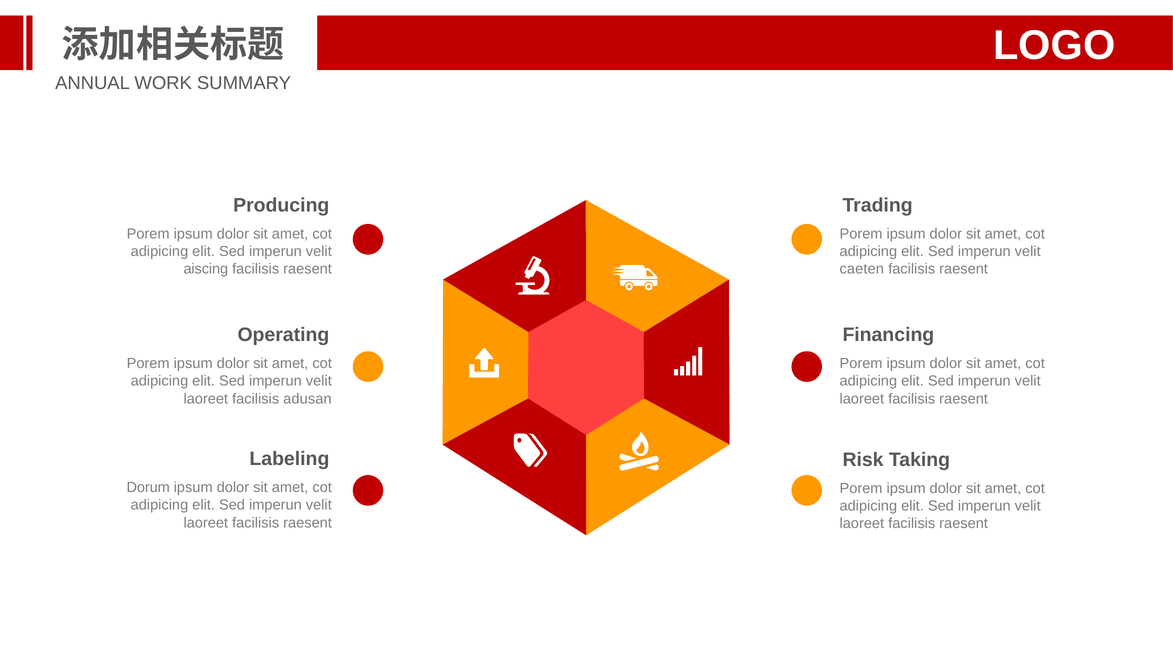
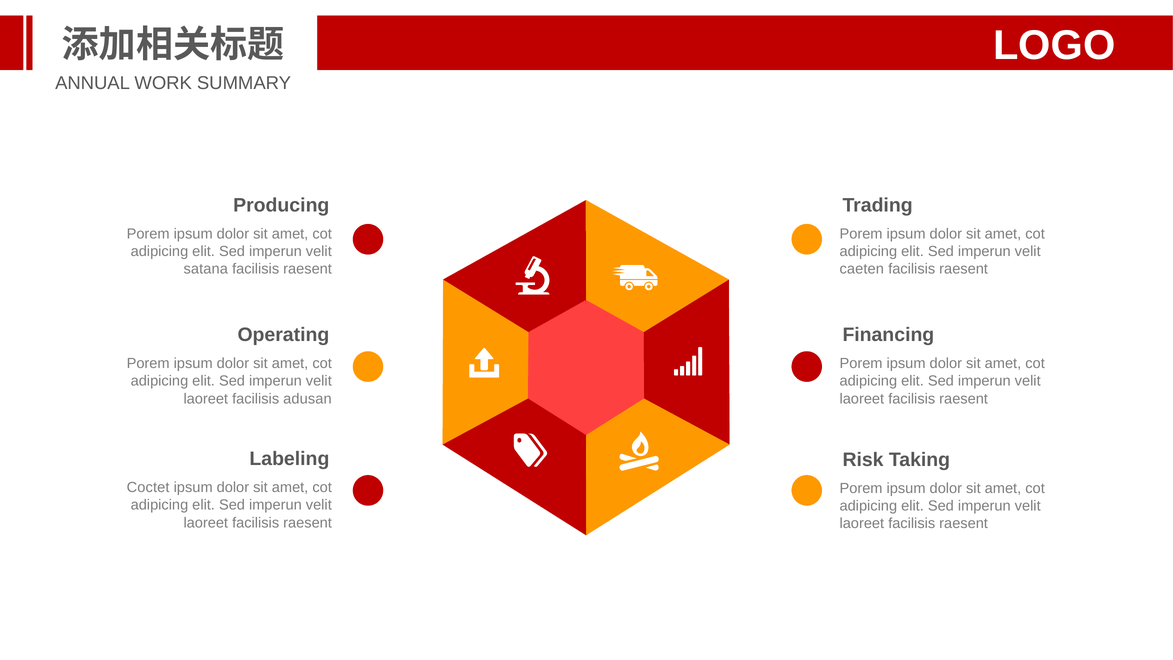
aiscing: aiscing -> satana (206, 269)
Dorum: Dorum -> Coctet (148, 487)
